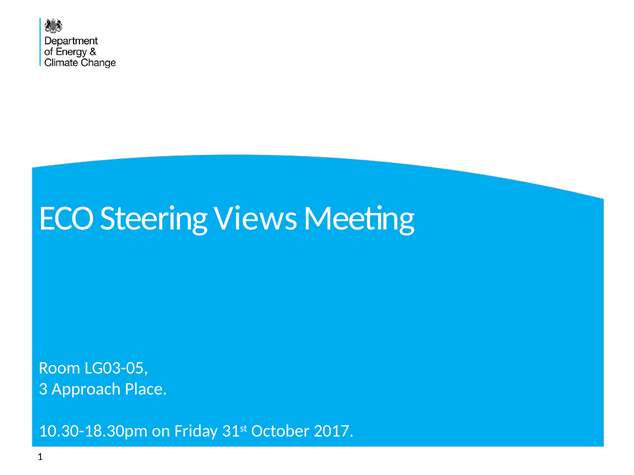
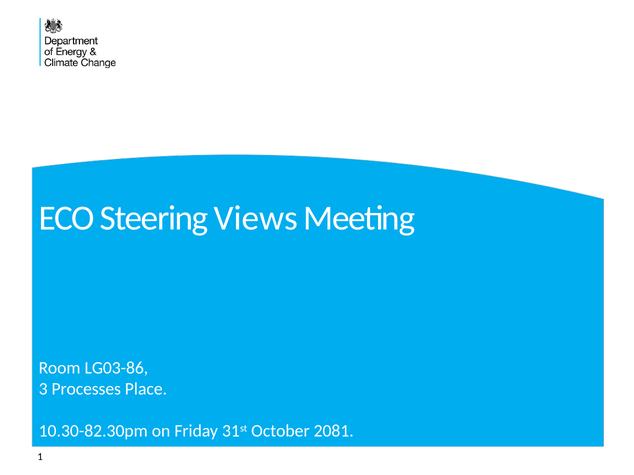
LG03-05: LG03-05 -> LG03-86 (116, 368)
Approach: Approach -> Processes (86, 389)
10.30-18.30pm: 10.30-18.30pm -> 10.30-82.30pm (93, 432)
2017: 2017 -> 2081 (334, 432)
